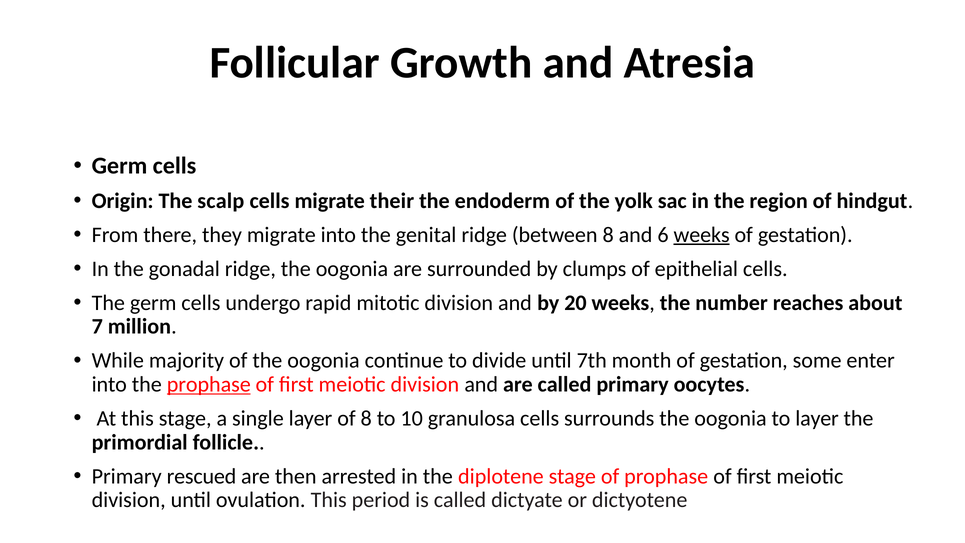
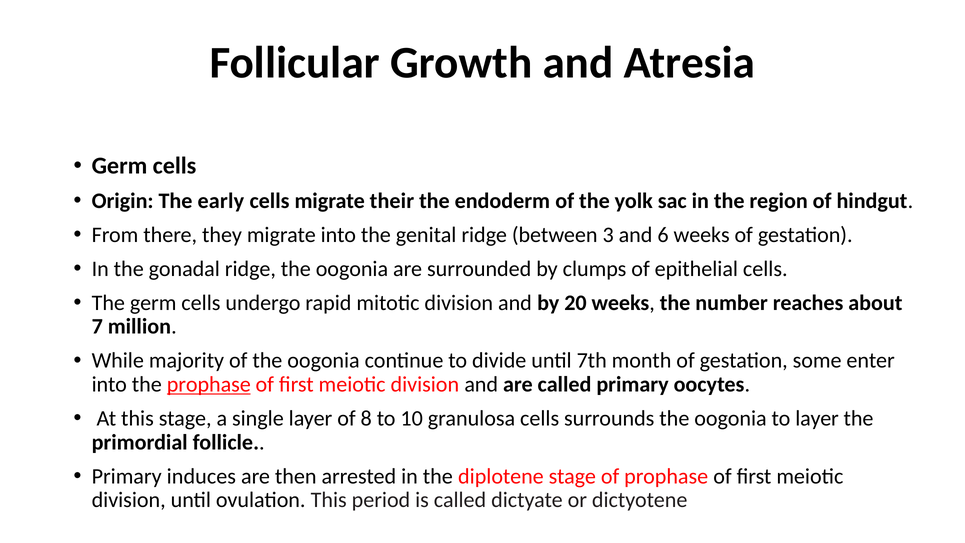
scalp: scalp -> early (221, 201)
between 8: 8 -> 3 (608, 235)
weeks underline: present -> none (702, 235)
rescued: rescued -> induces (201, 476)
